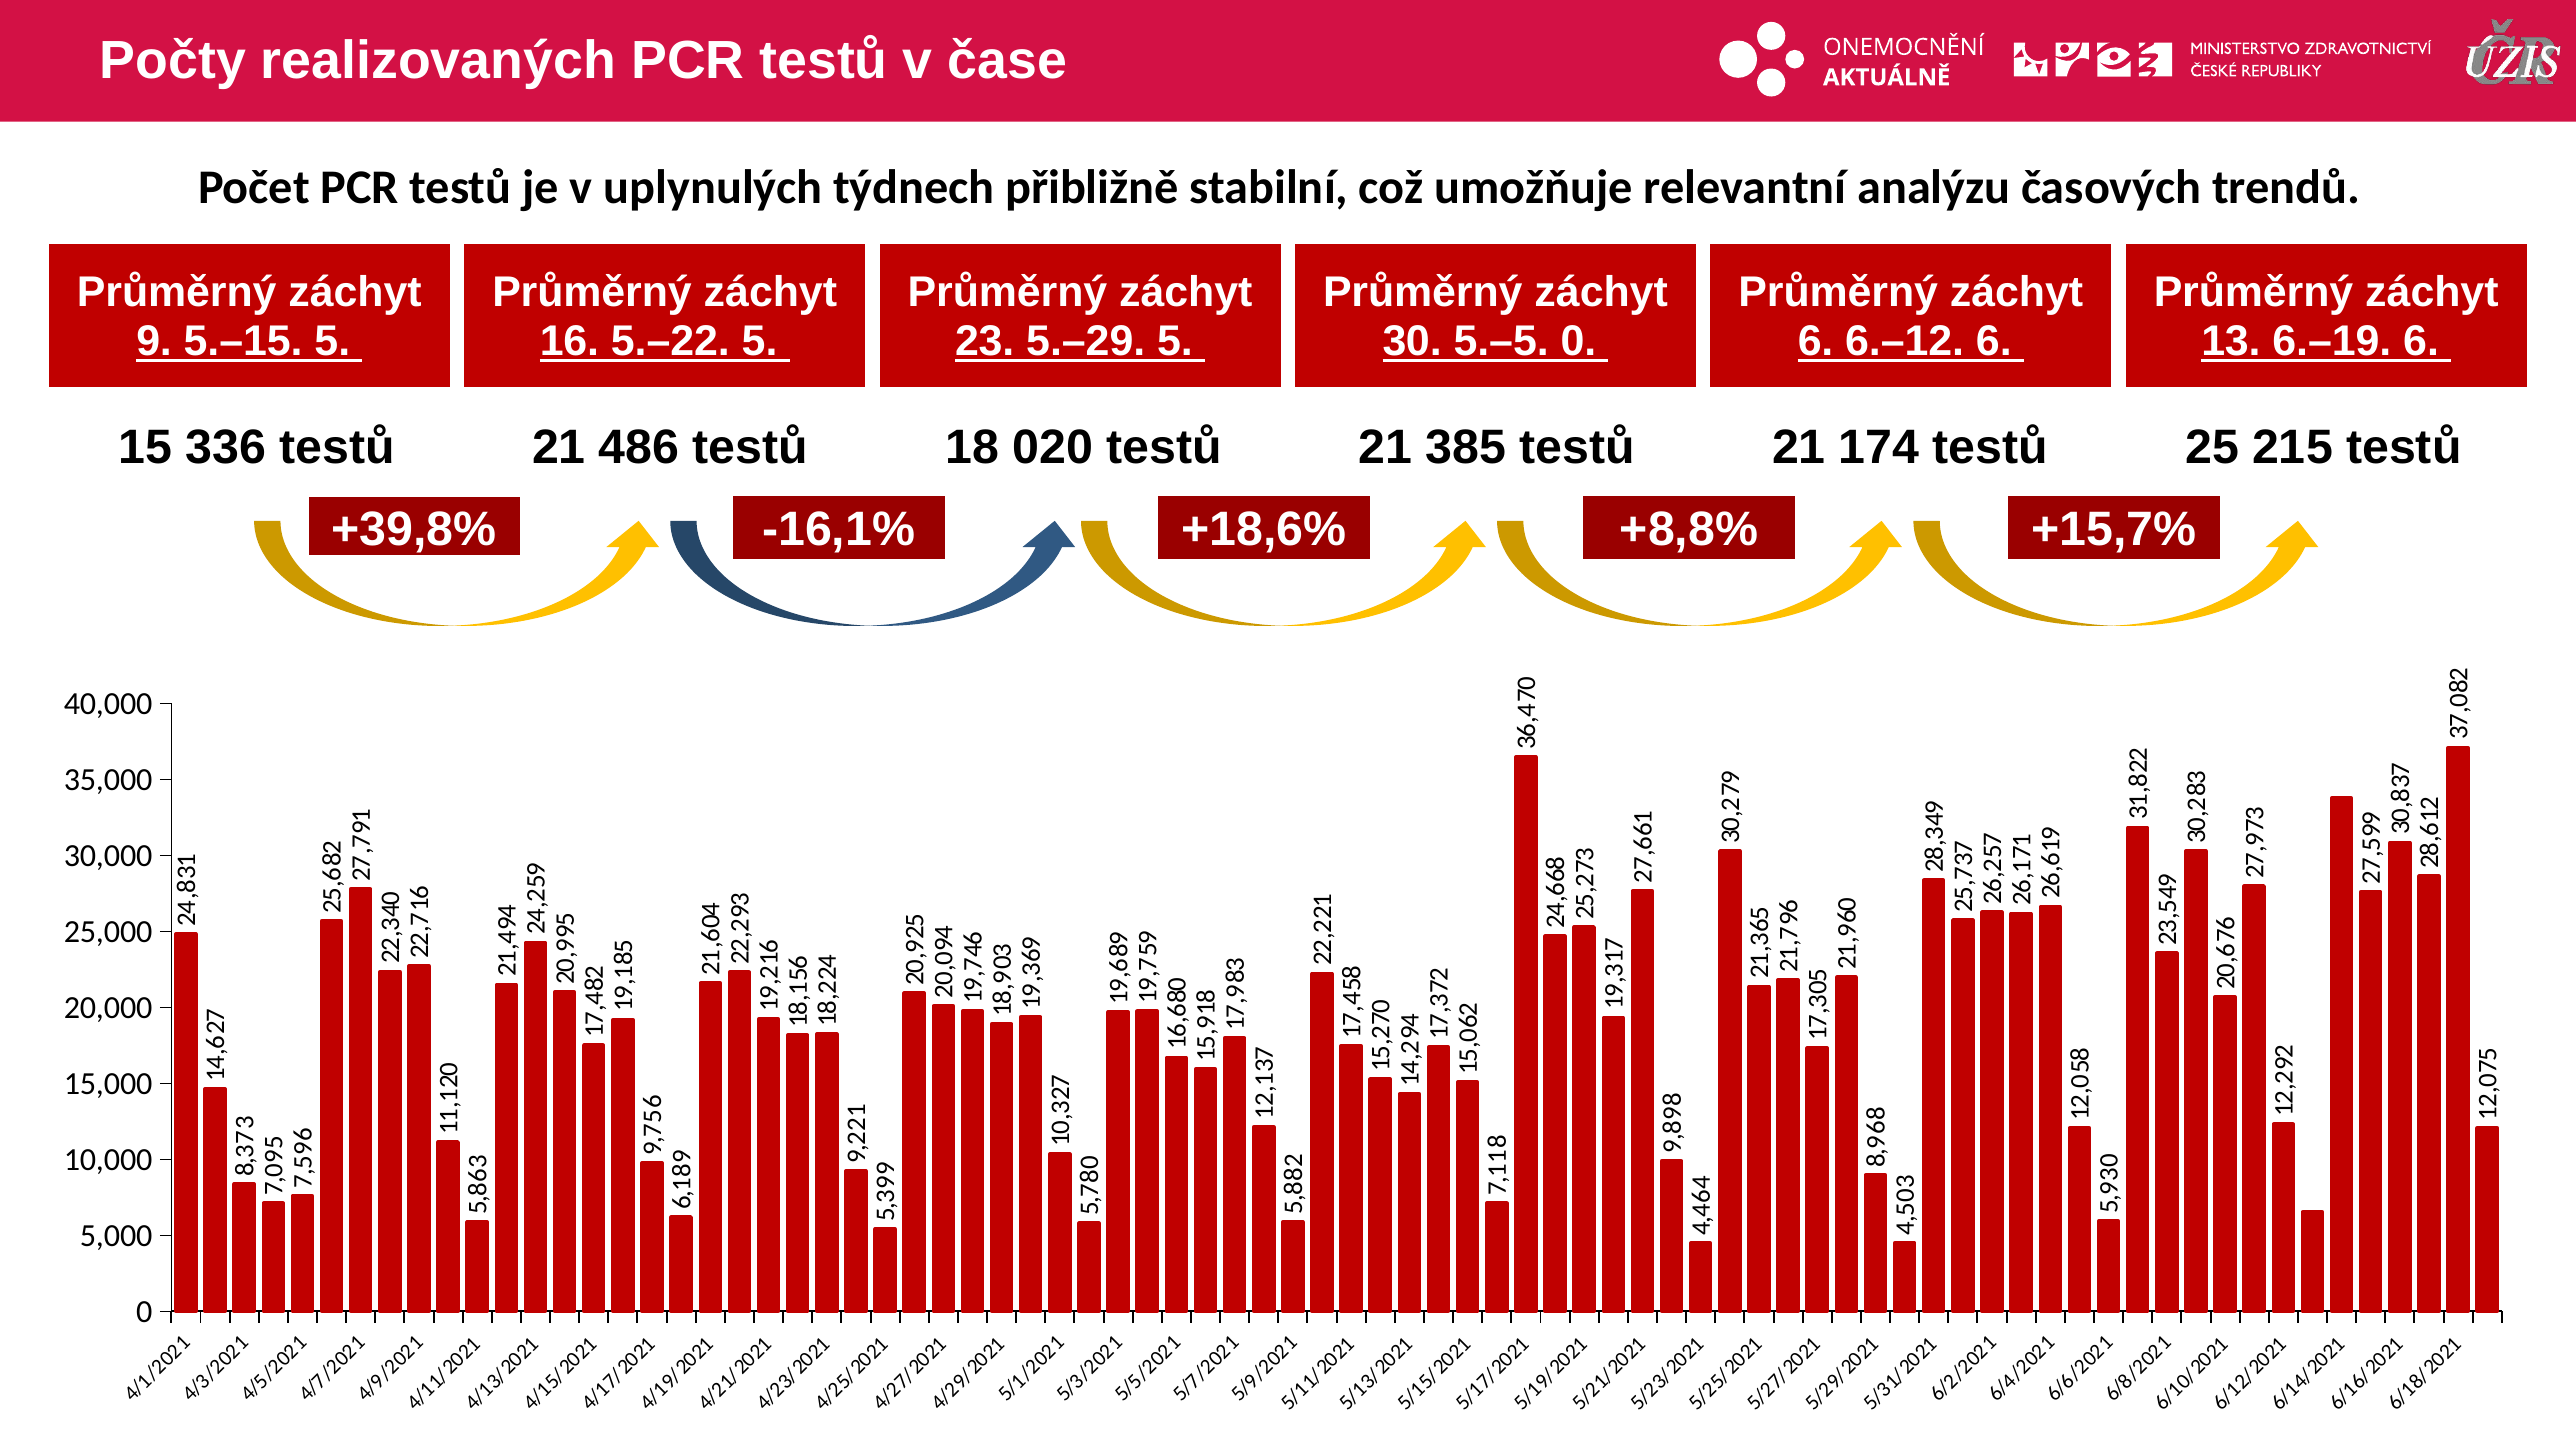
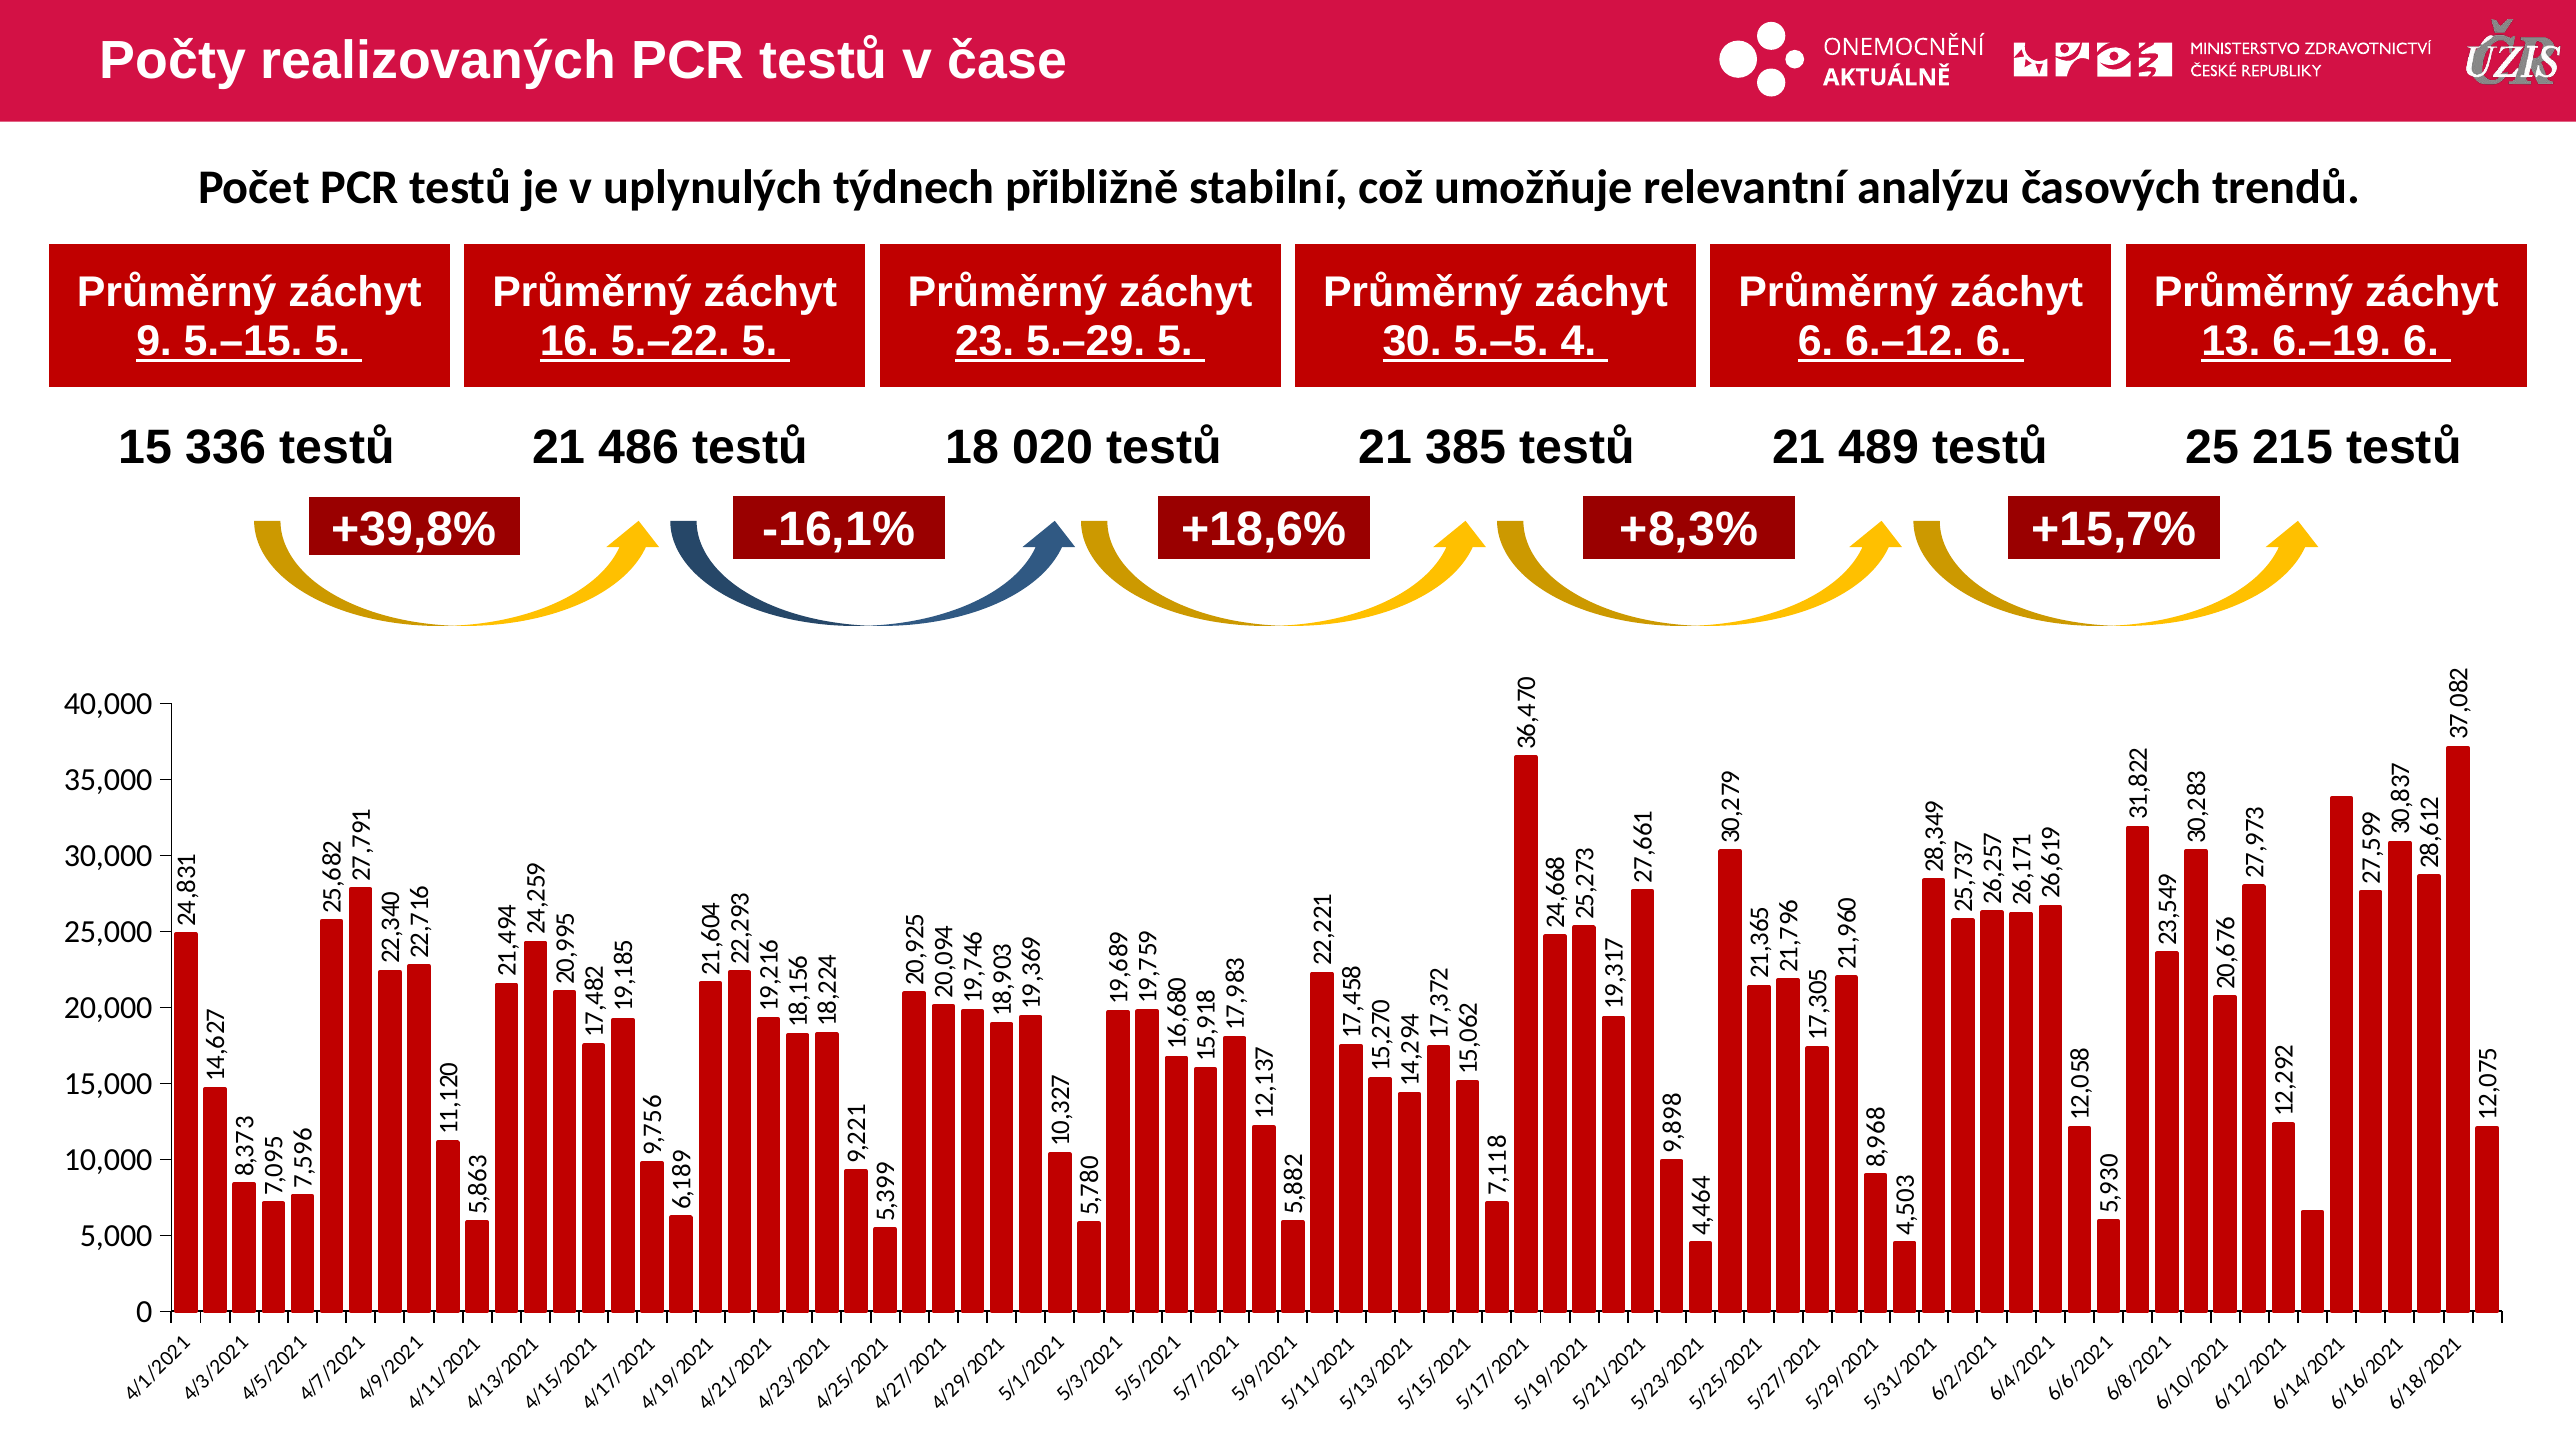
5.–5 0: 0 -> 4 (1578, 341)
174: 174 -> 489 (1879, 447)
+8,8%: +8,8% -> +8,3% (1689, 529)
